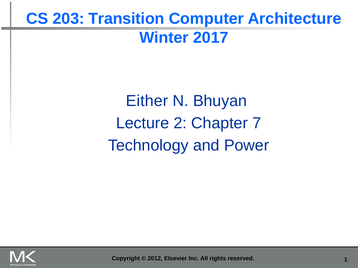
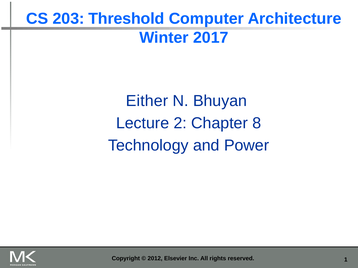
Transition: Transition -> Threshold (126, 19)
7: 7 -> 8 (257, 123)
